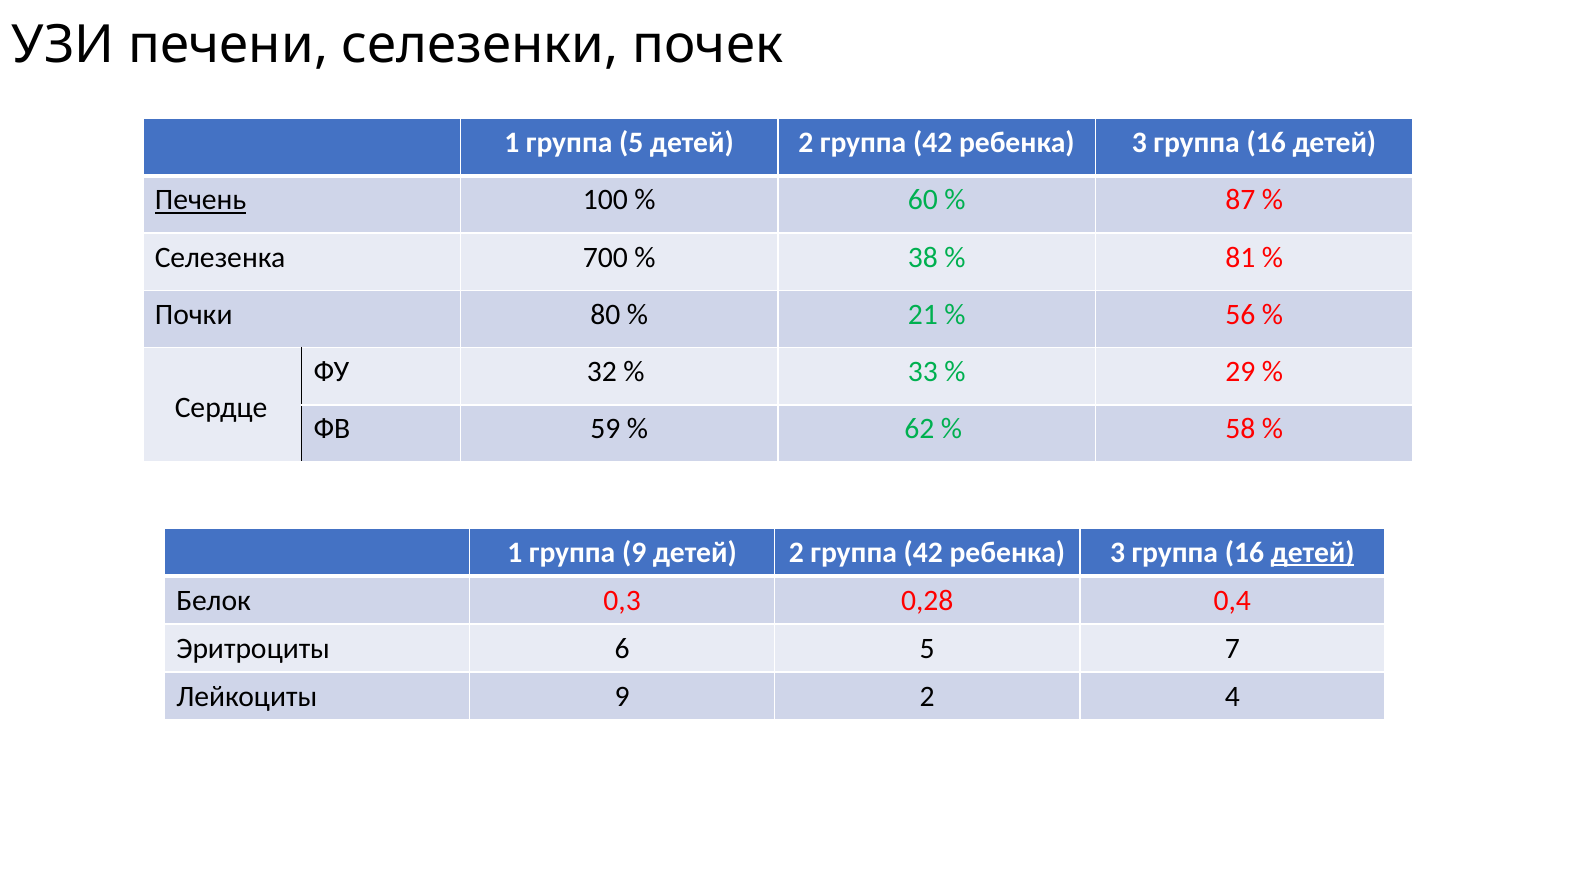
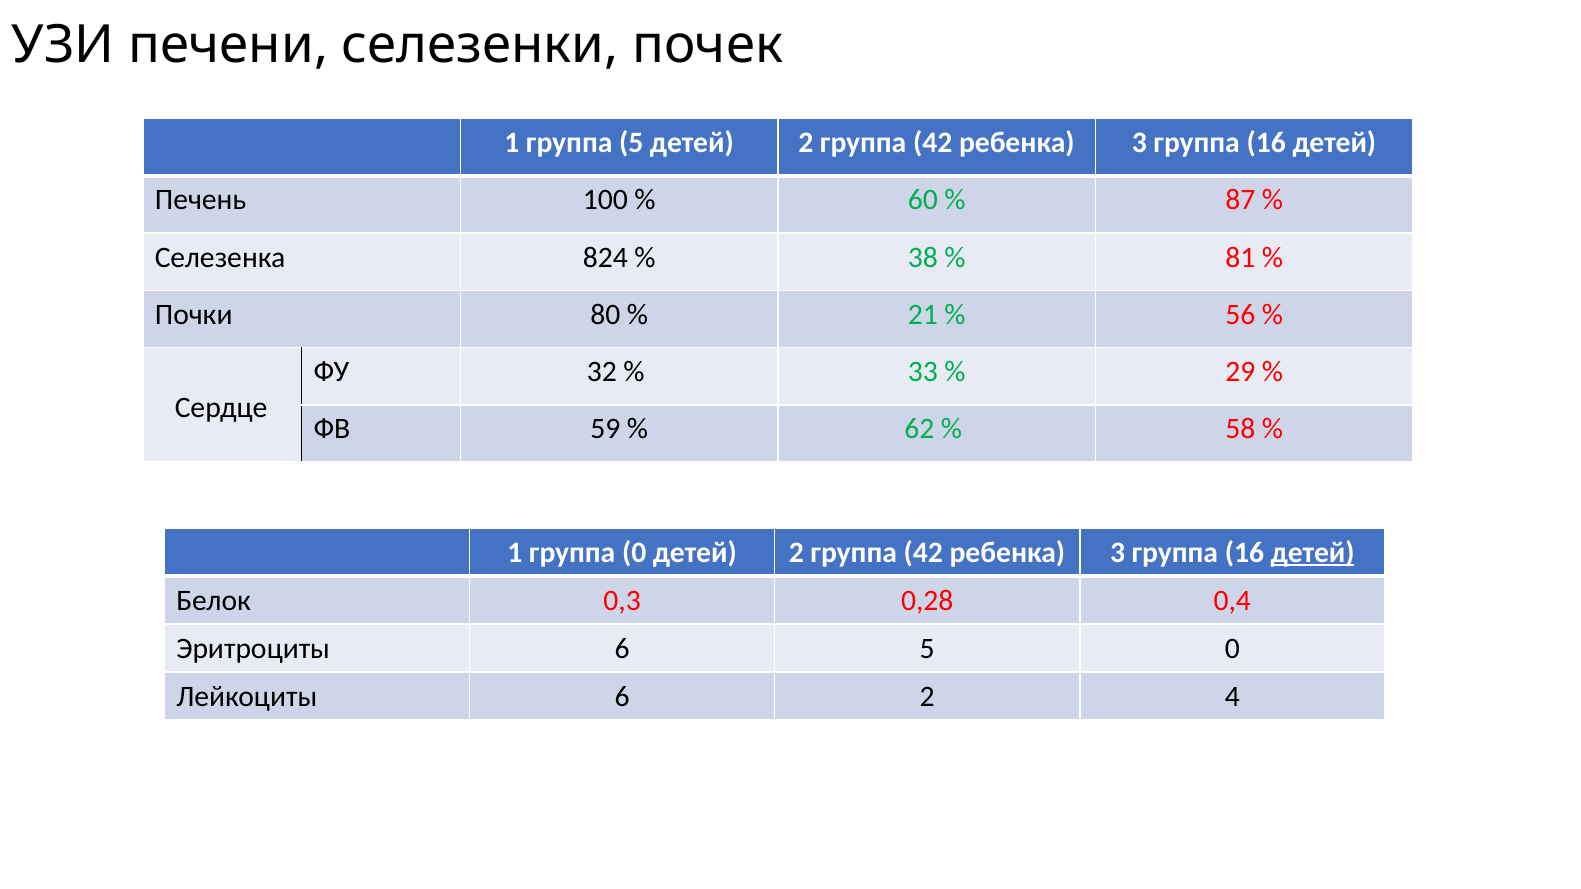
Печень underline: present -> none (201, 200)
700: 700 -> 824 (605, 258)
группа 9: 9 -> 0 (634, 552)
5 7: 7 -> 0 (1232, 649)
Лейкоциты 9: 9 -> 6 (622, 697)
